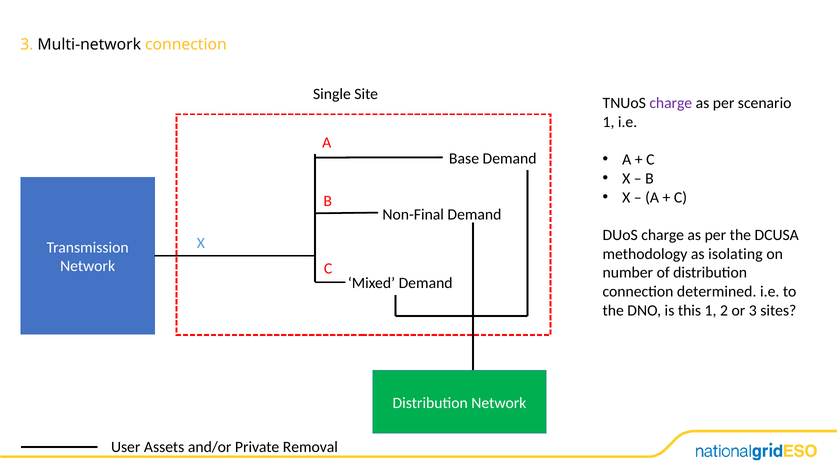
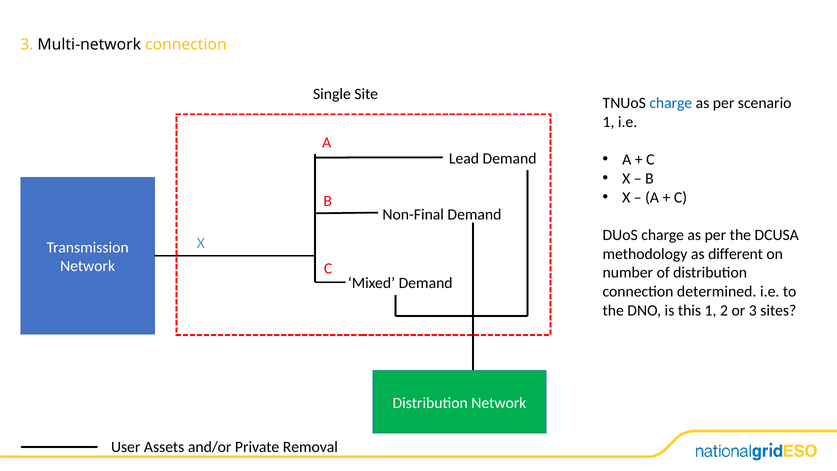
charge colour: purple -> blue (671, 103)
Base: Base -> Lead (464, 158)
isolating: isolating -> different (736, 254)
